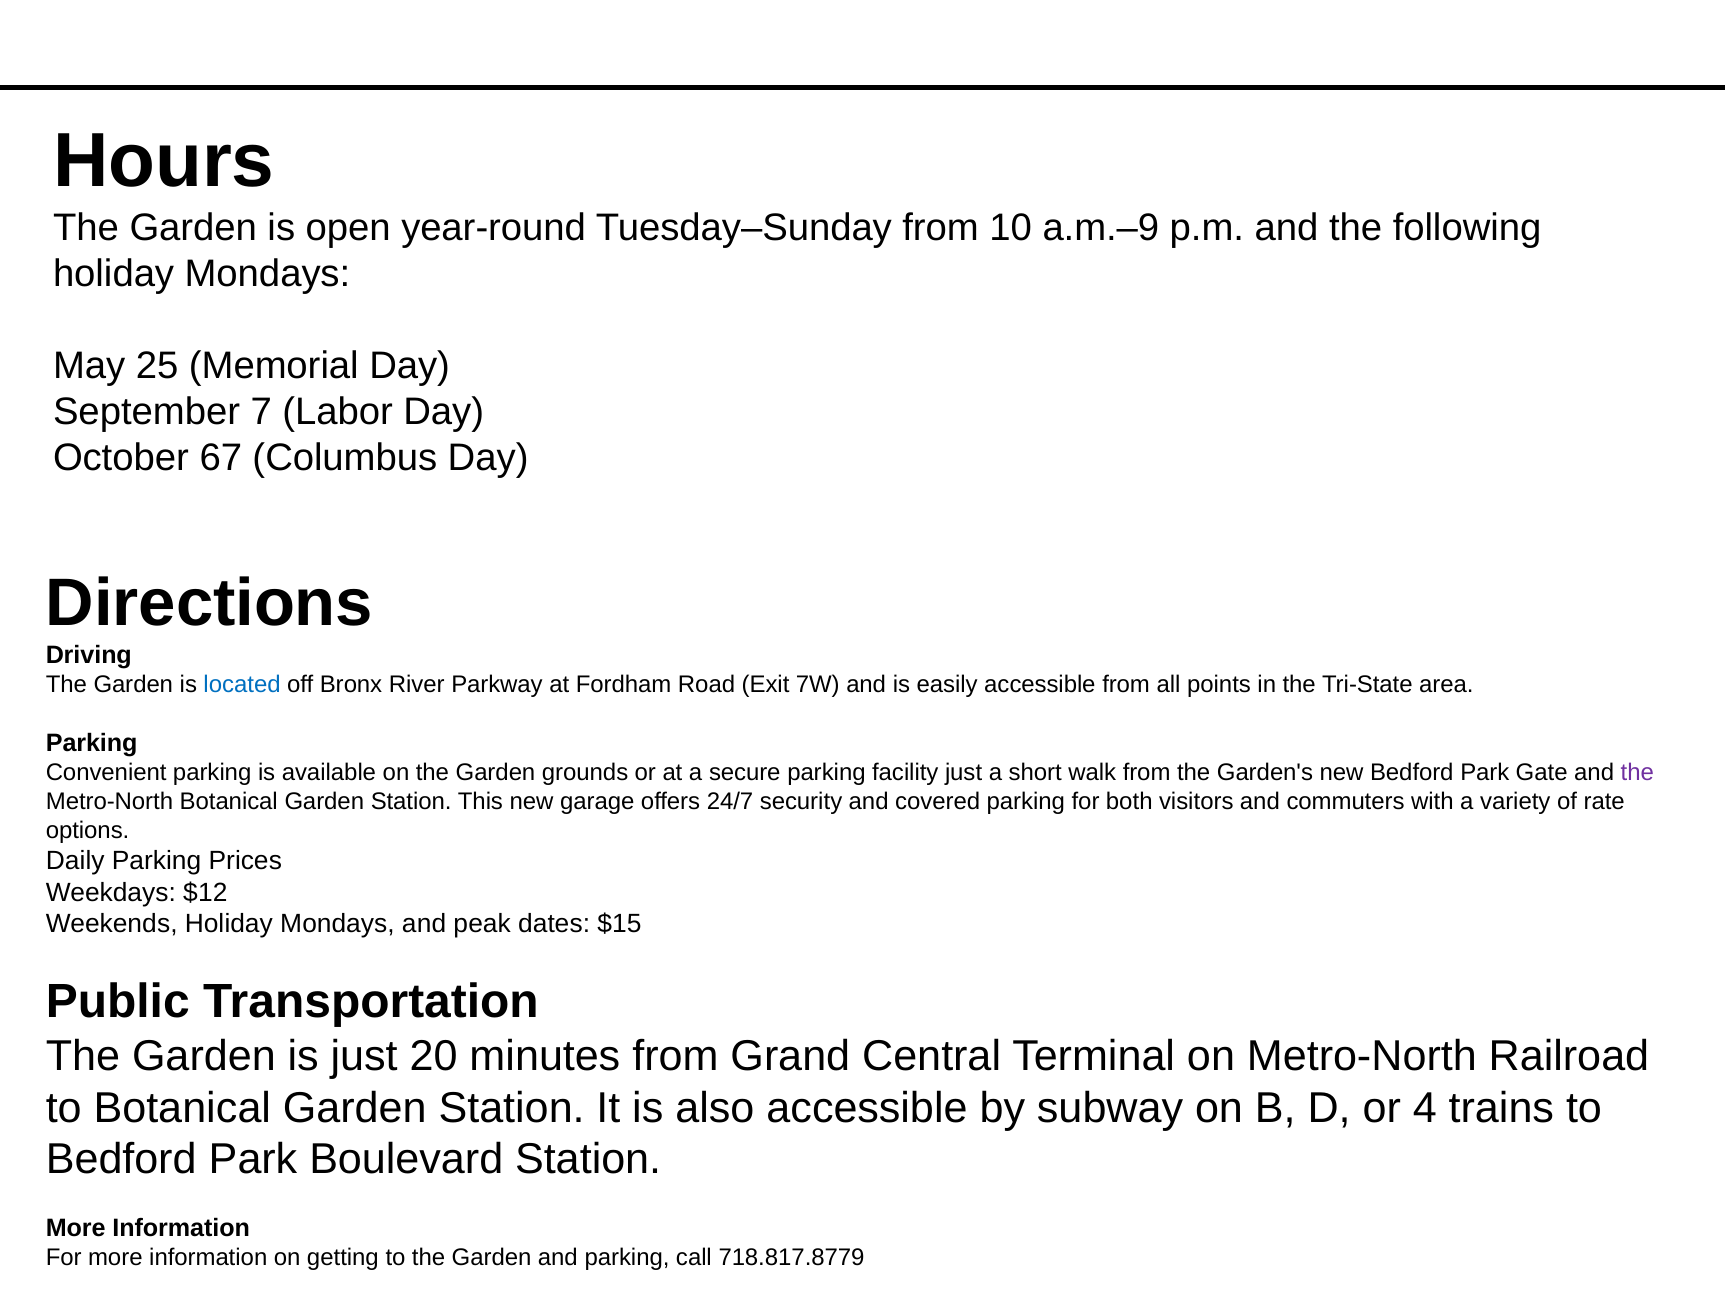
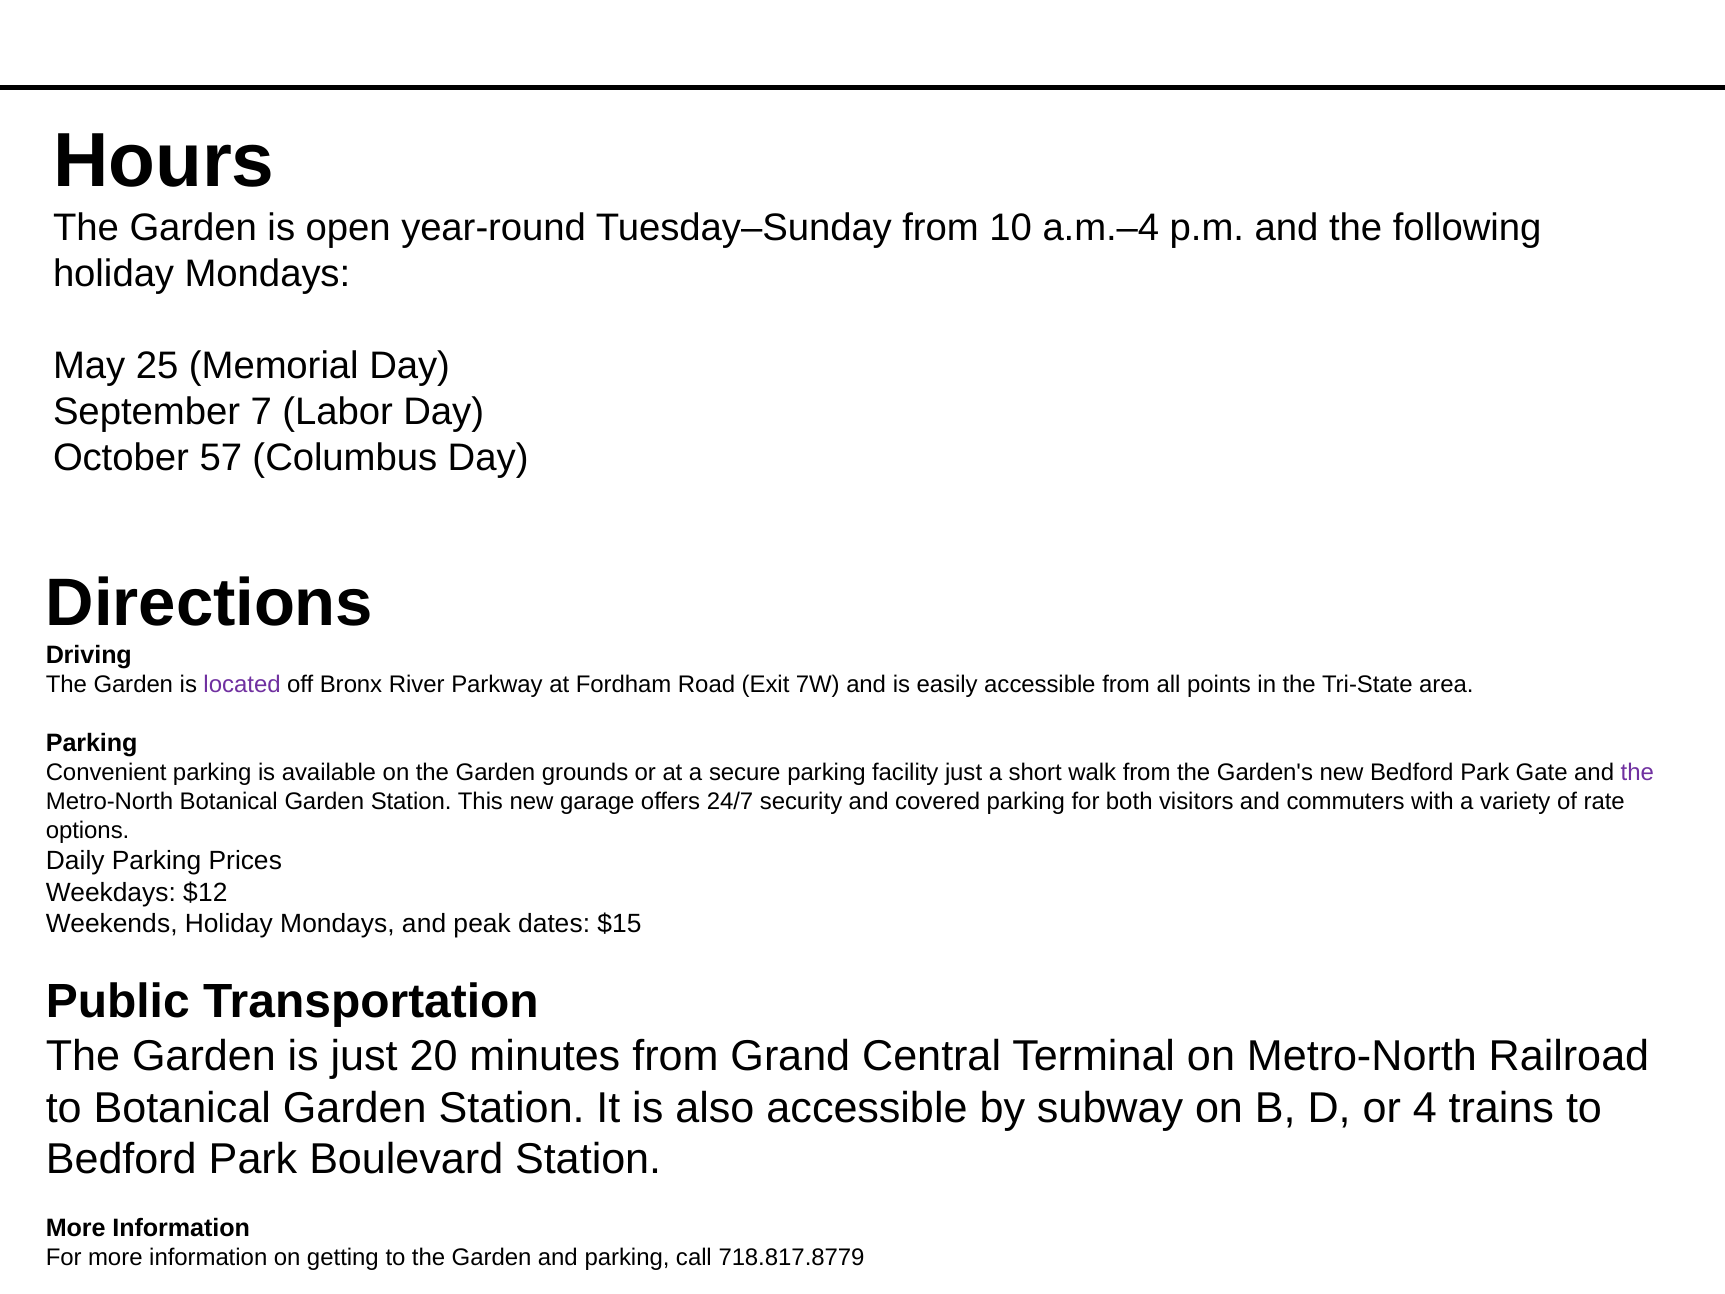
a.m.–9: a.m.–9 -> a.m.–4 (1101, 228)
67: 67 -> 57 (221, 458)
located colour: blue -> purple (242, 685)
